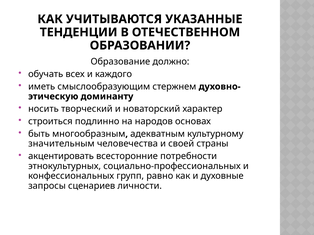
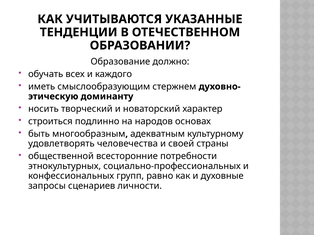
значительным: значительным -> удовлетворять (61, 144)
акцентировать: акцентировать -> общественной (61, 157)
